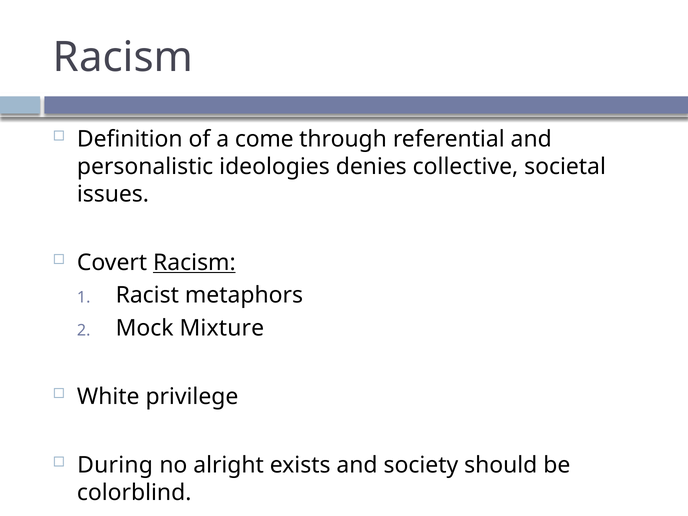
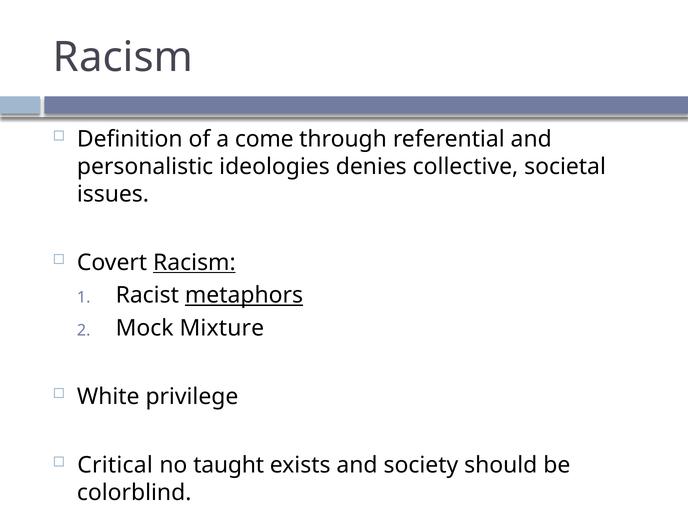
metaphors underline: none -> present (244, 295)
During: During -> Critical (115, 465)
alright: alright -> taught (229, 465)
